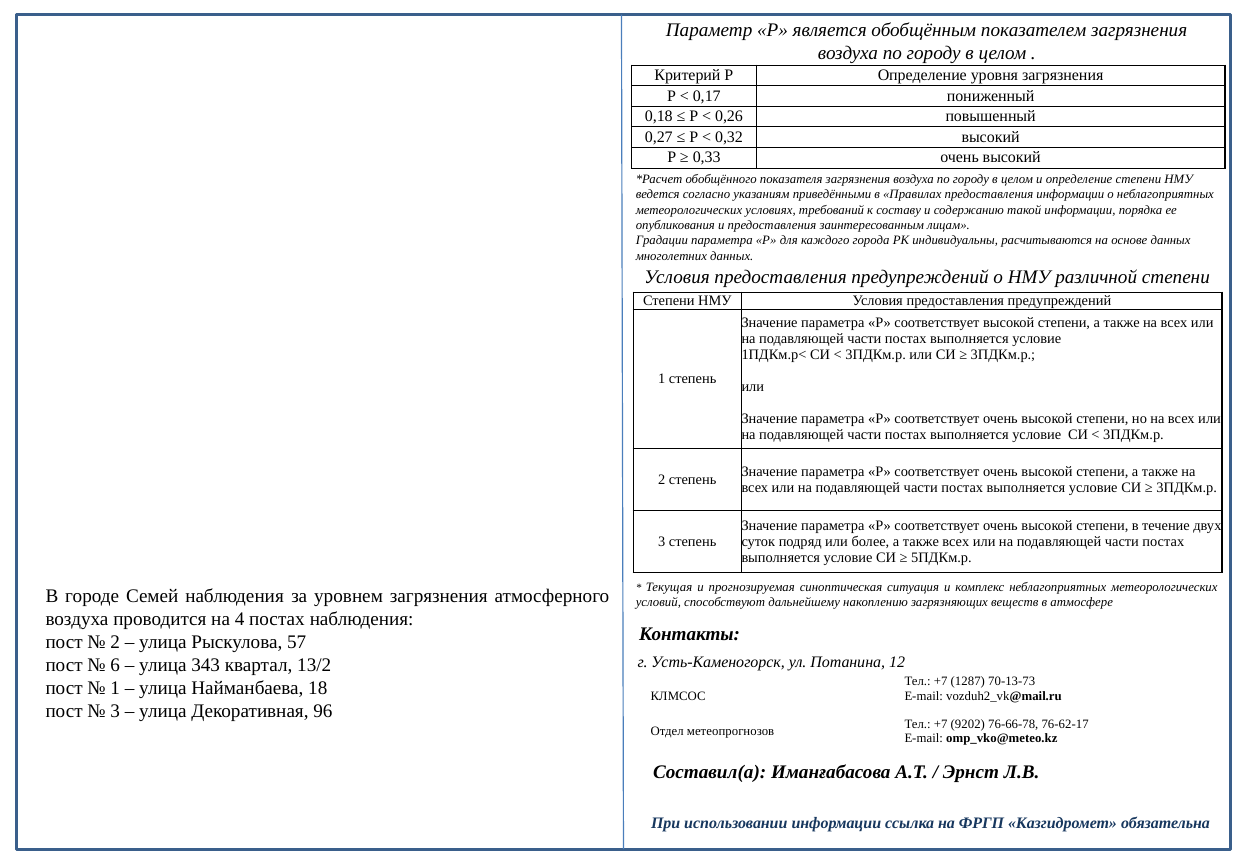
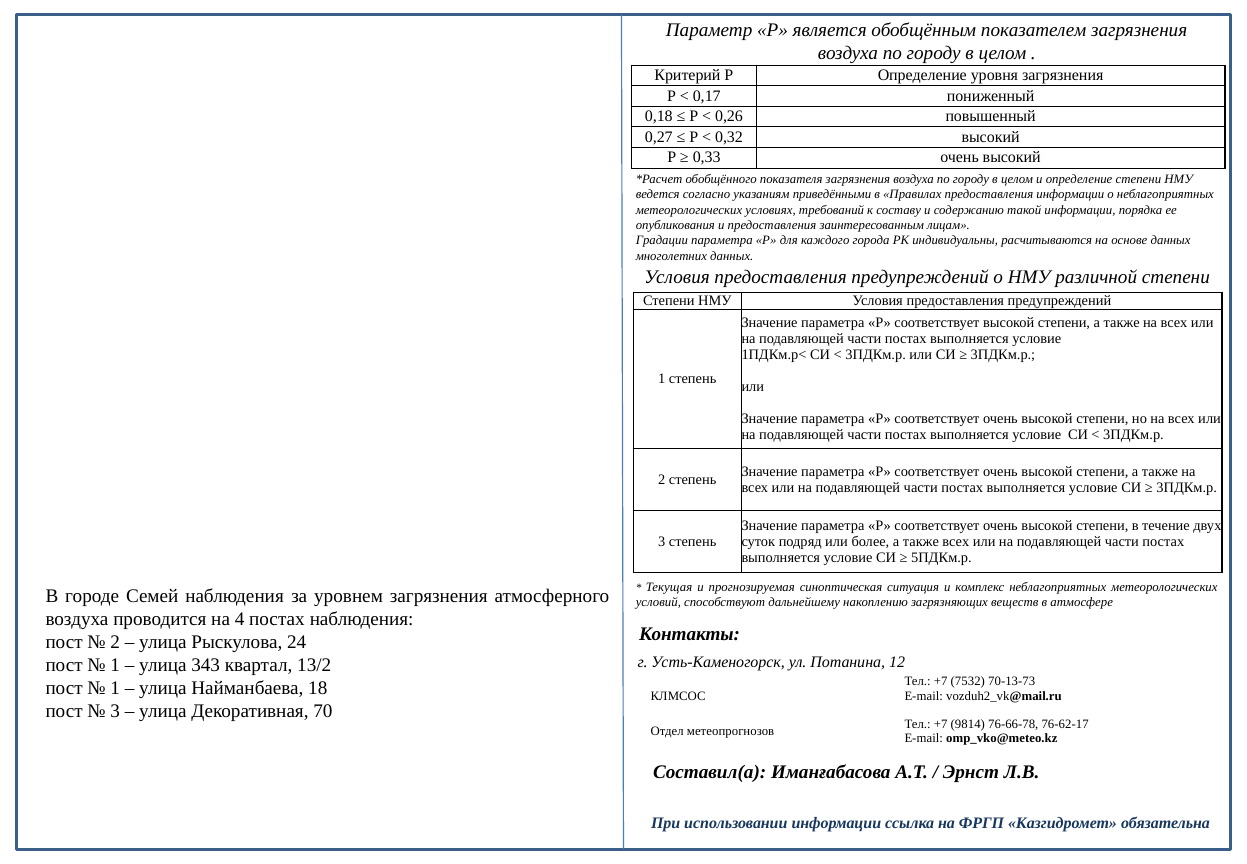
57: 57 -> 24 (297, 641)
6: 6 -> 1 (115, 664)
1287: 1287 -> 7532 (968, 681)
96: 96 -> 70 (323, 710)
9202: 9202 -> 9814 (968, 723)
